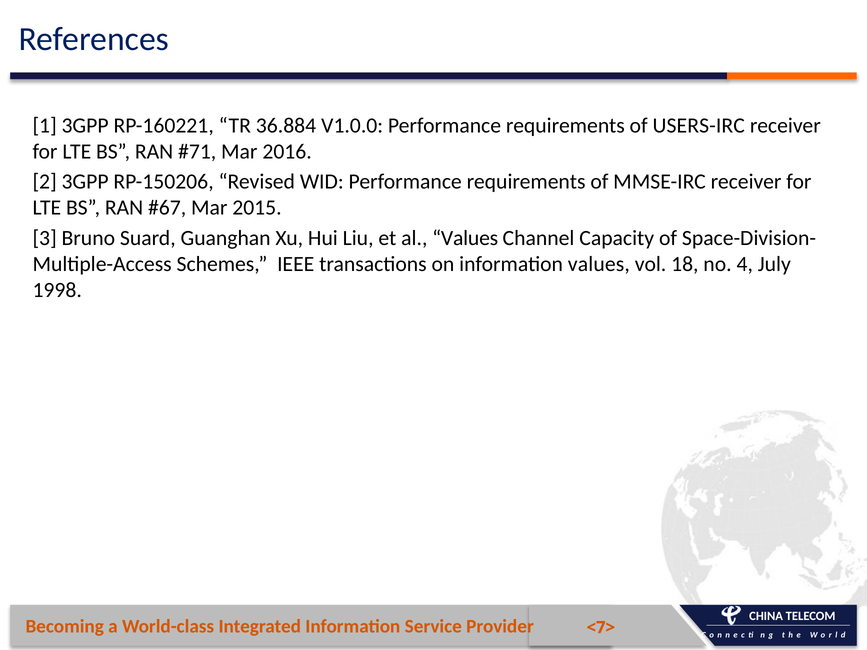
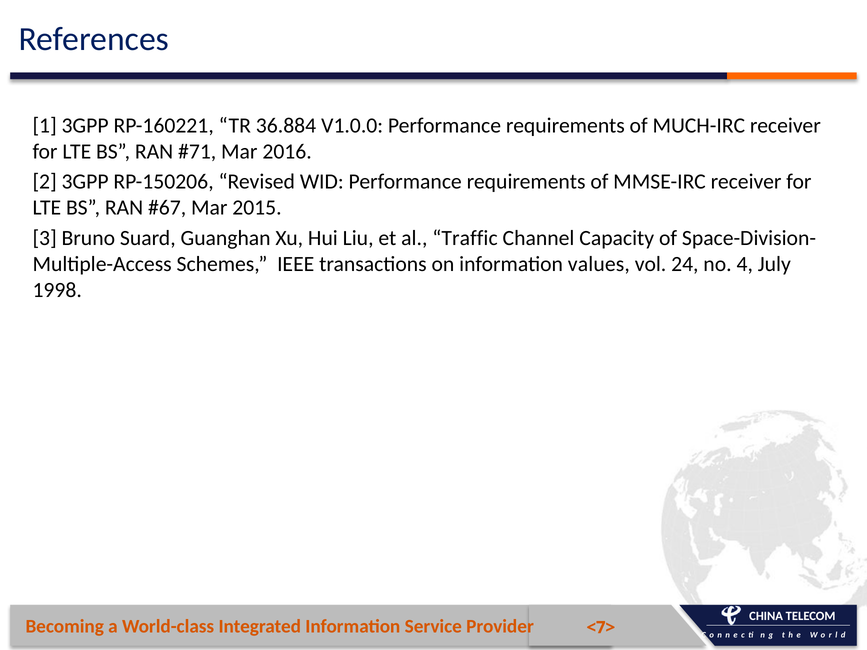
USERS-IRC: USERS-IRC -> MUCH-IRC (699, 125)
al Values: Values -> Traffic (465, 238)
18: 18 -> 24 (685, 264)
